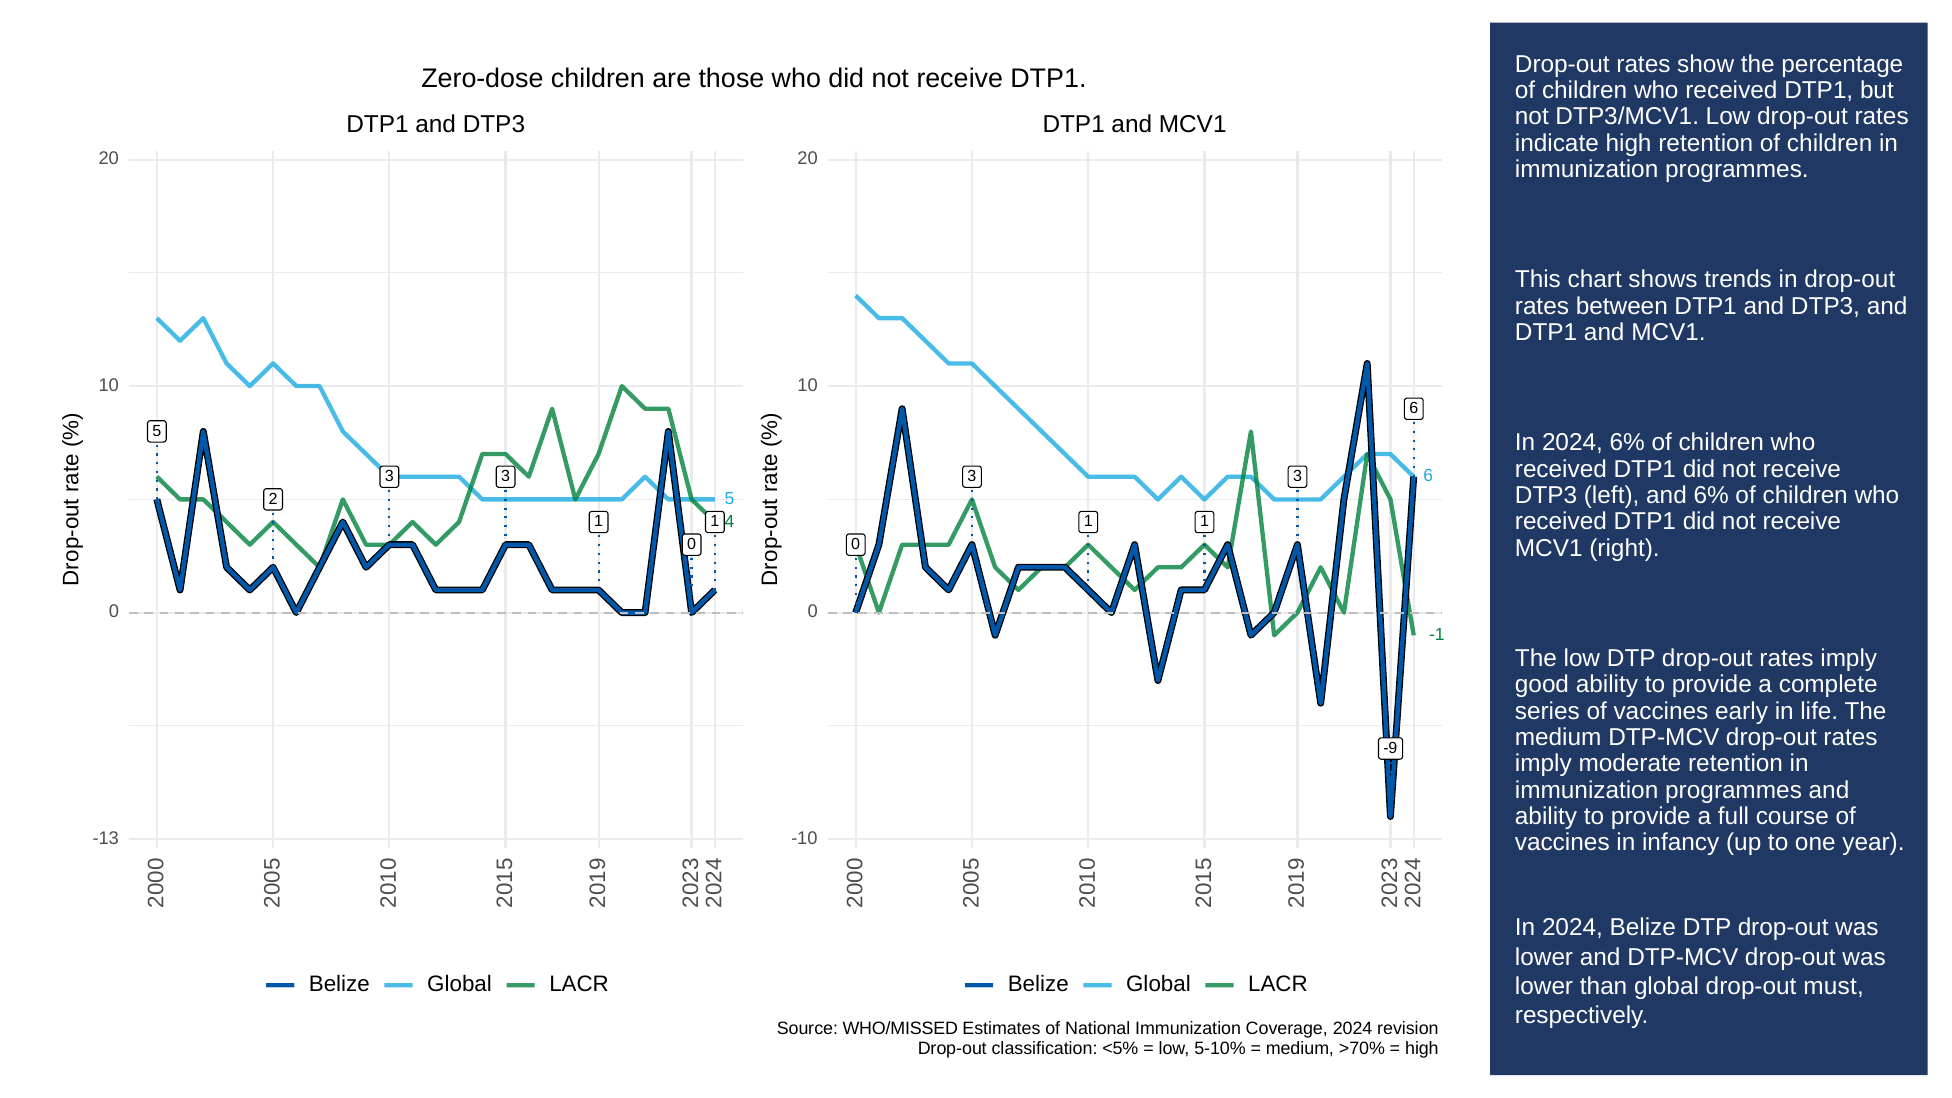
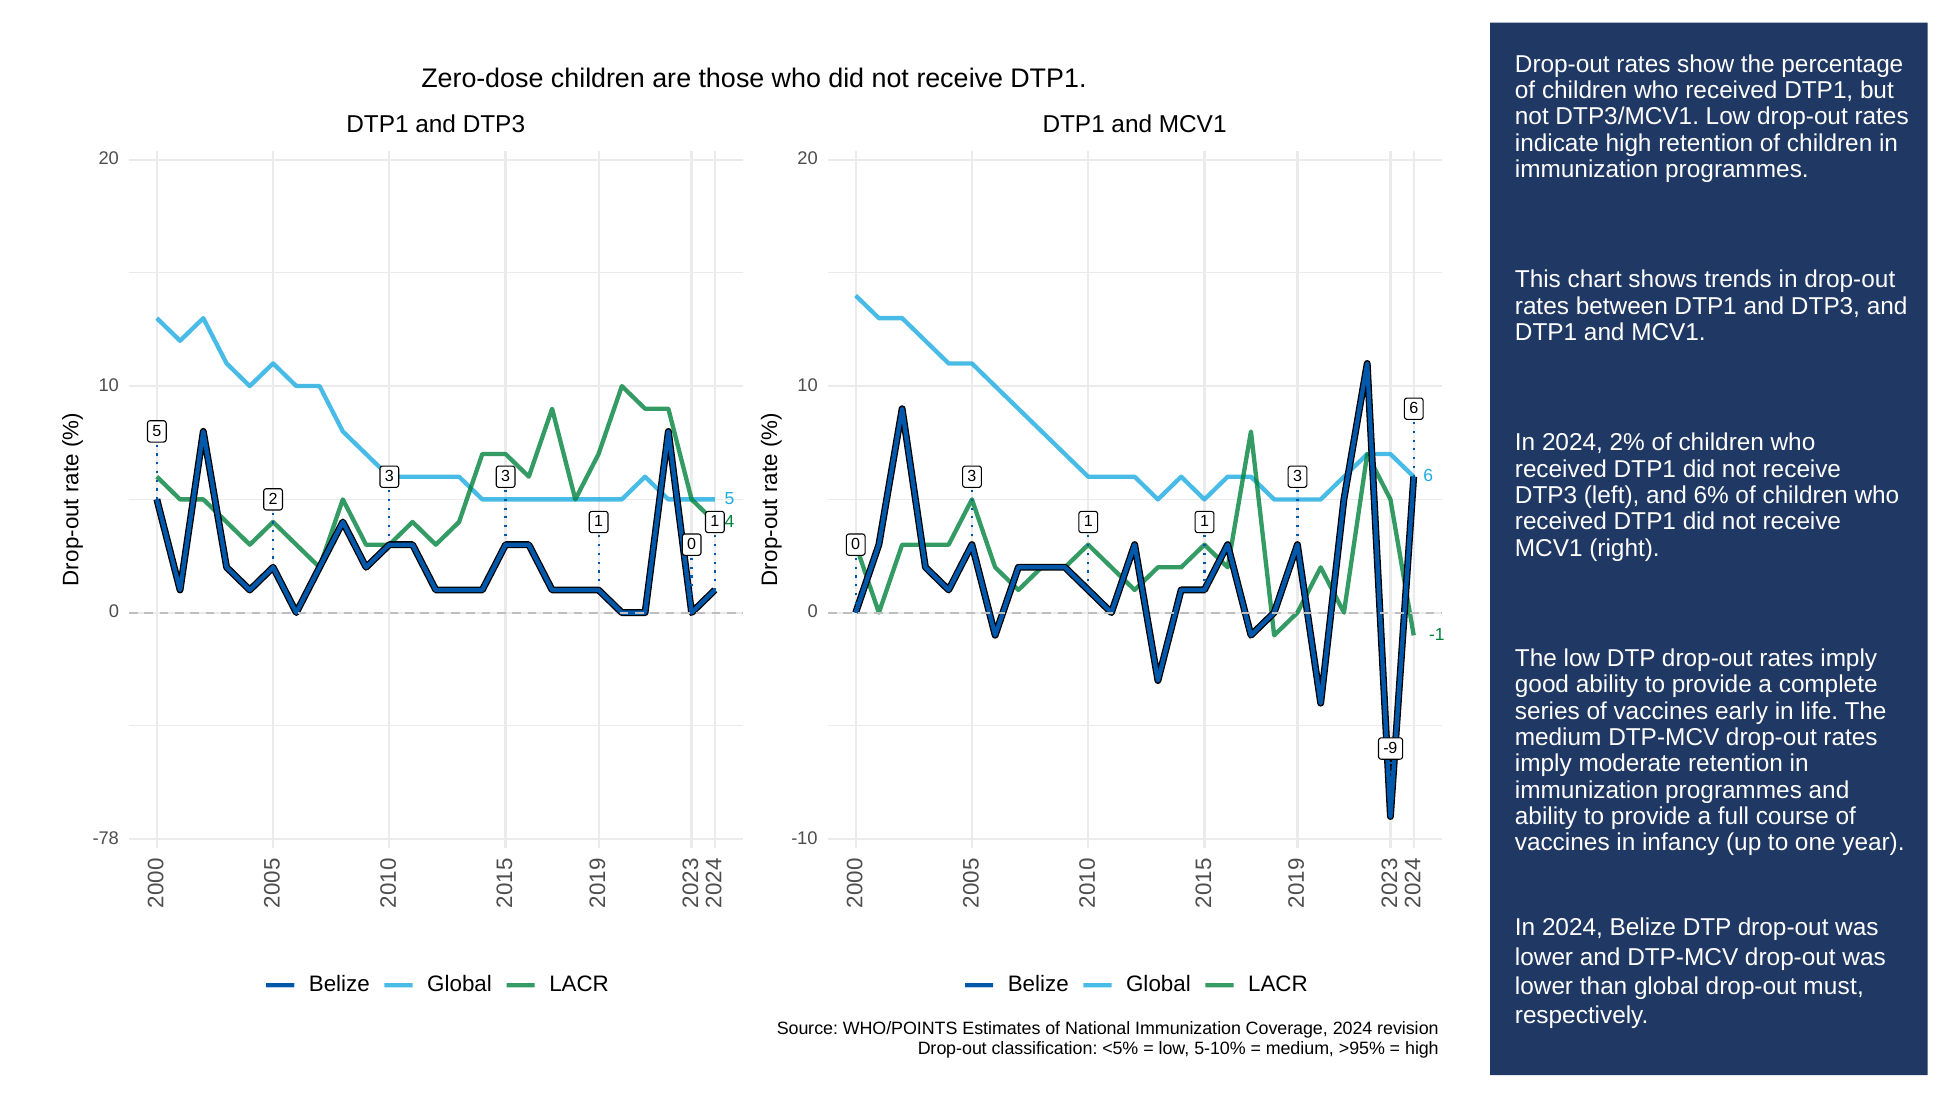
2024 6%: 6% -> 2% (1627, 443)
-13: -13 -> -78 (106, 838)
WHO/MISSED: WHO/MISSED -> WHO/POINTS (900, 1029)
>70%: >70% -> >95% (1362, 1048)
